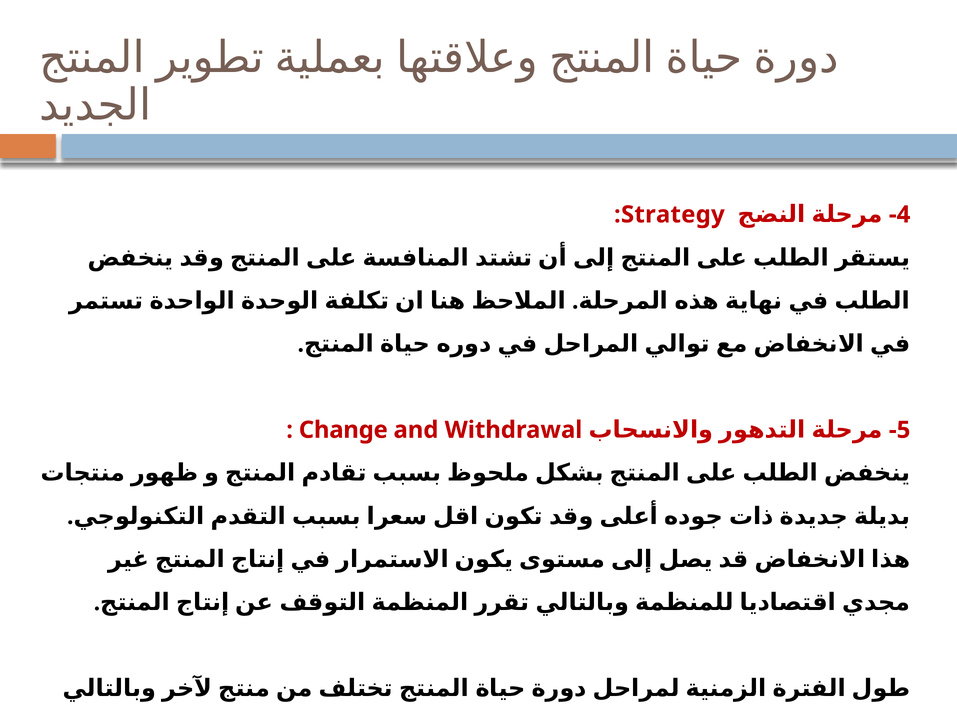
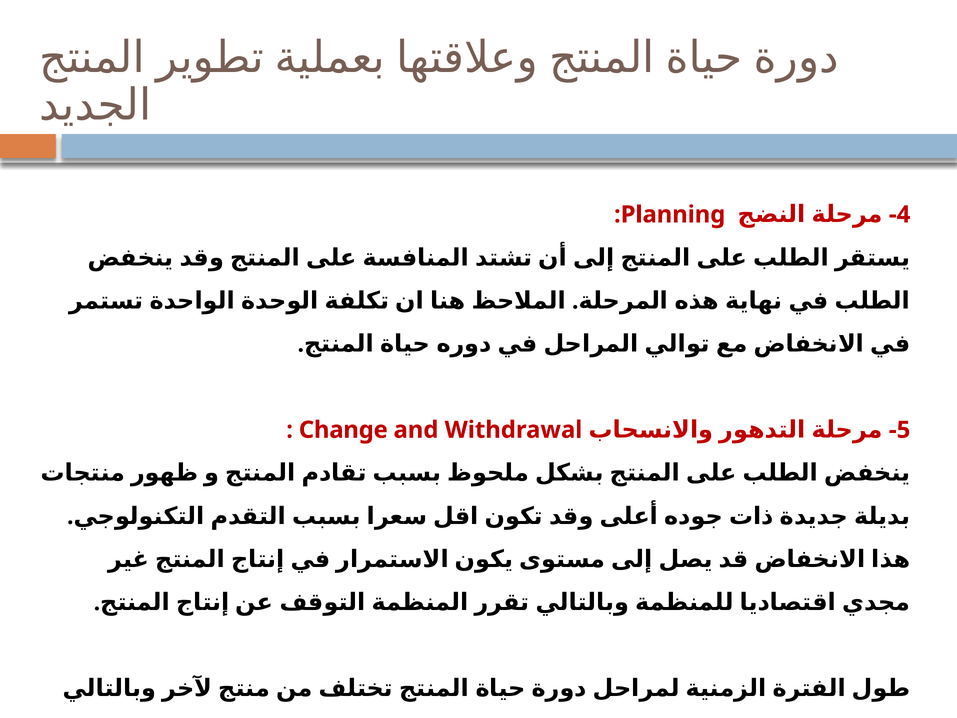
Strategy: Strategy -> Planning (673, 214)
